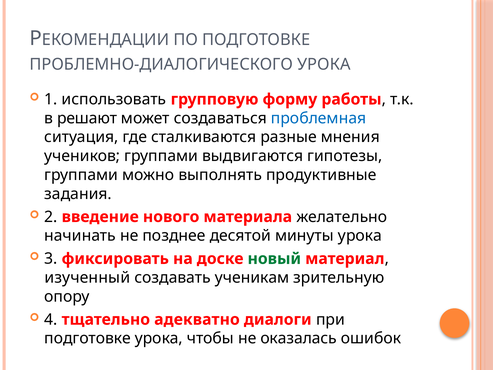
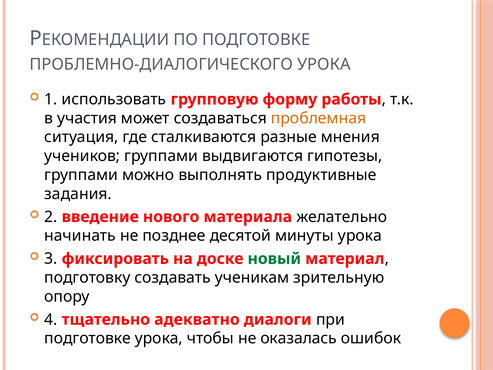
решают: решают -> участия (87, 118)
проблемная colour: blue -> orange (319, 118)
изученный: изученный -> подготовку (87, 277)
